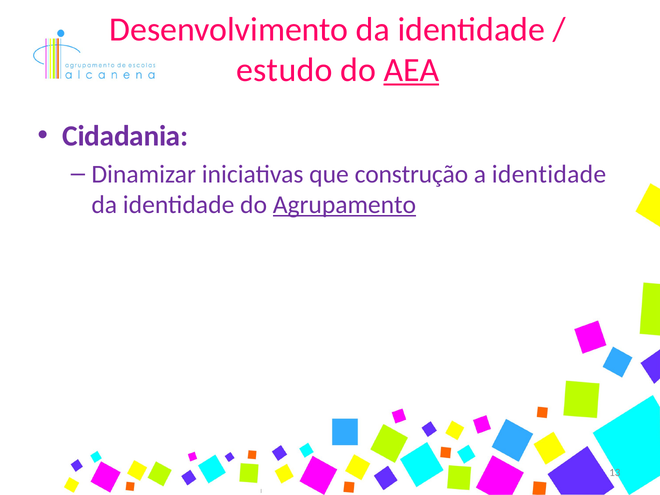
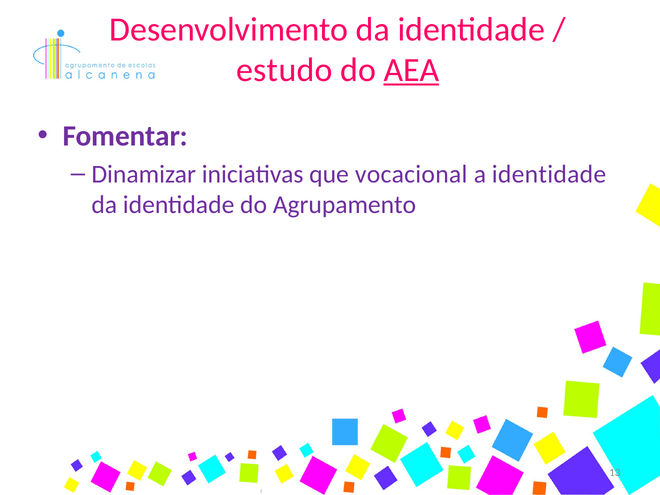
Cidadania: Cidadania -> Fomentar (125, 136)
construção: construção -> vocacional (411, 174)
Agrupamento underline: present -> none (344, 205)
